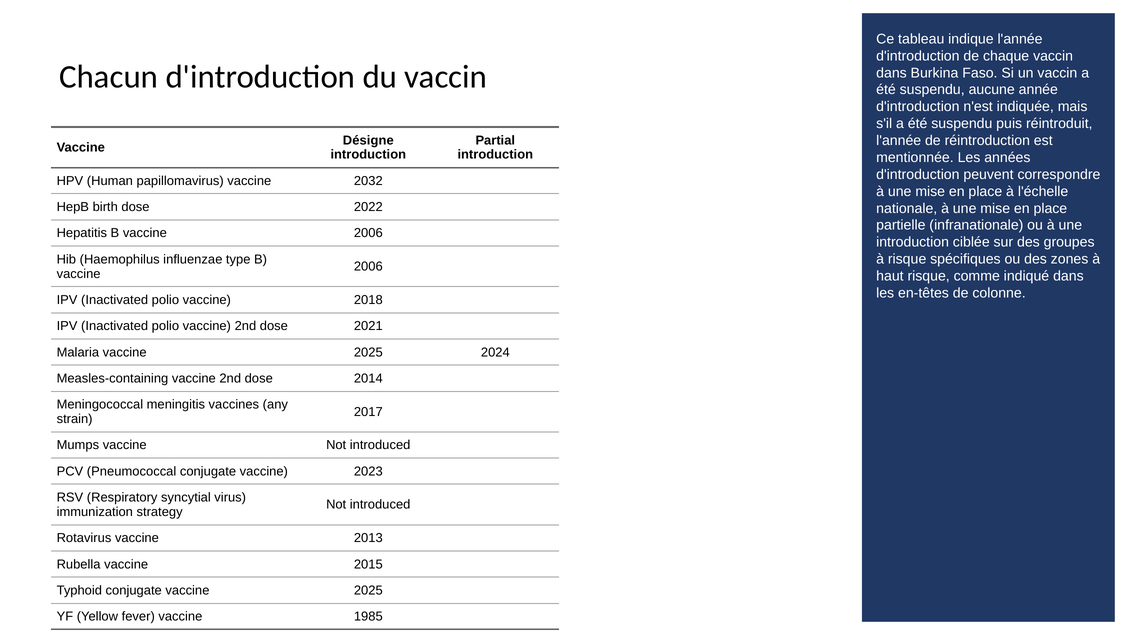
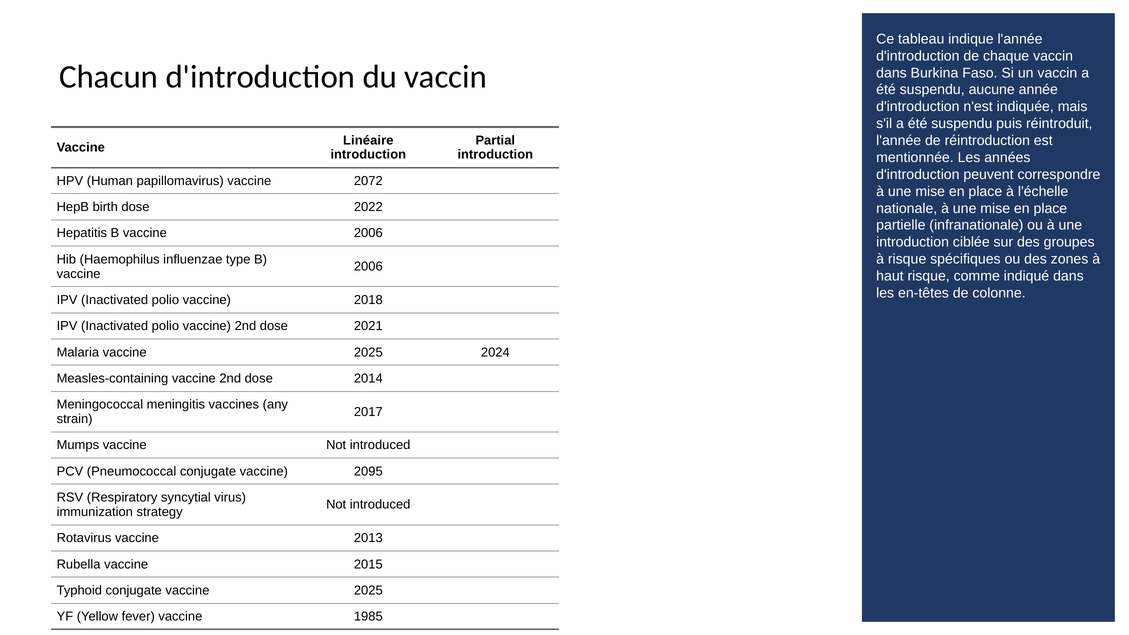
Désigne: Désigne -> Linéaire (368, 140)
2032: 2032 -> 2072 (368, 181)
2023: 2023 -> 2095 (368, 471)
